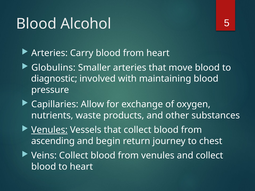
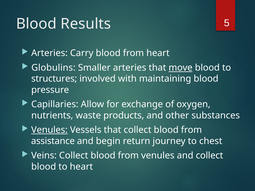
Alcohol: Alcohol -> Results (86, 24)
move underline: none -> present (181, 68)
diagnostic: diagnostic -> structures (54, 79)
ascending: ascending -> assistance (53, 141)
